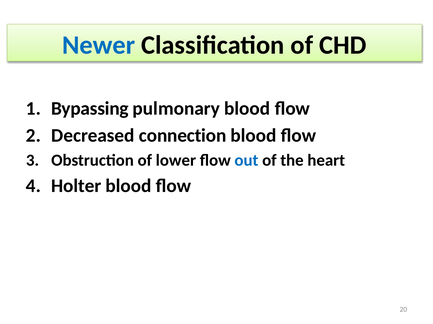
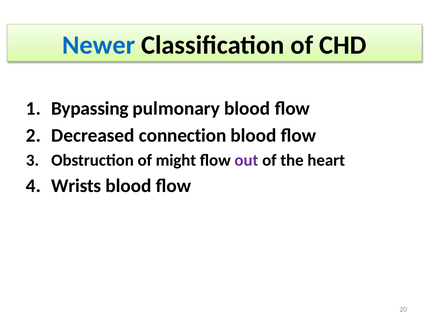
lower: lower -> might (176, 161)
out colour: blue -> purple (246, 161)
Holter: Holter -> Wrists (76, 186)
